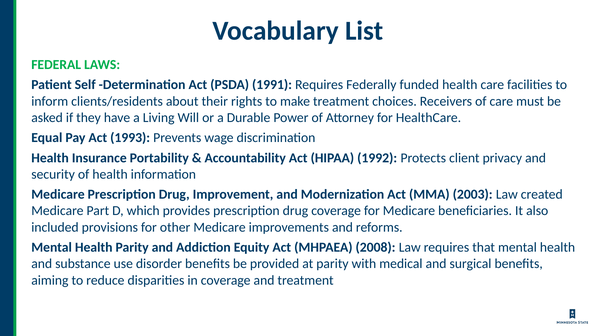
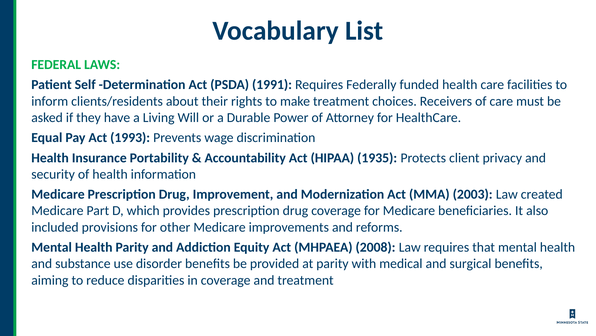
1992: 1992 -> 1935 (377, 158)
